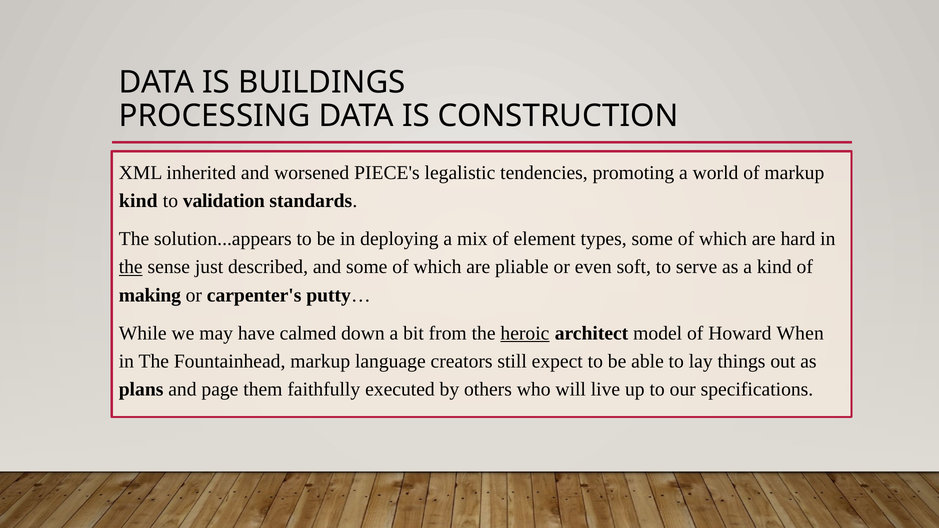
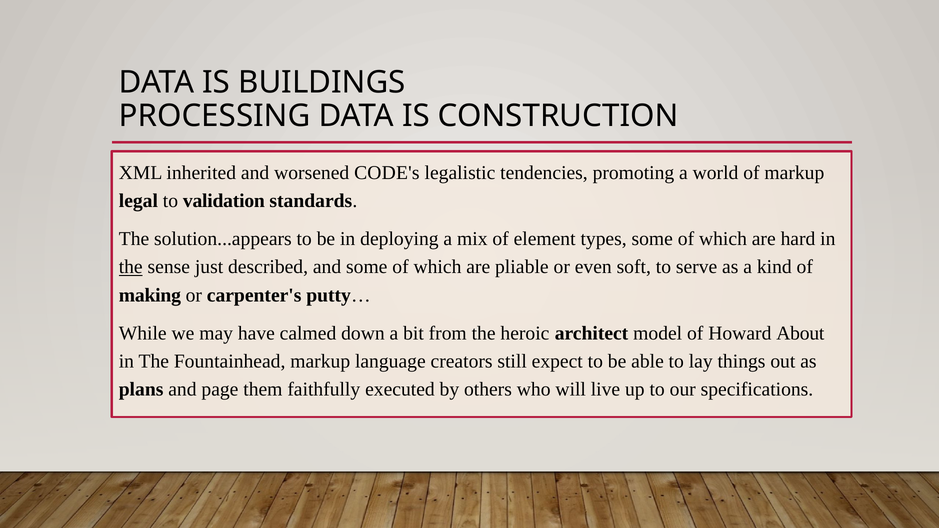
PIECE's: PIECE's -> CODE's (387, 173)
kind: kind -> legal (138, 201)
heroic underline: present -> none (525, 333)
When: When -> About (800, 333)
